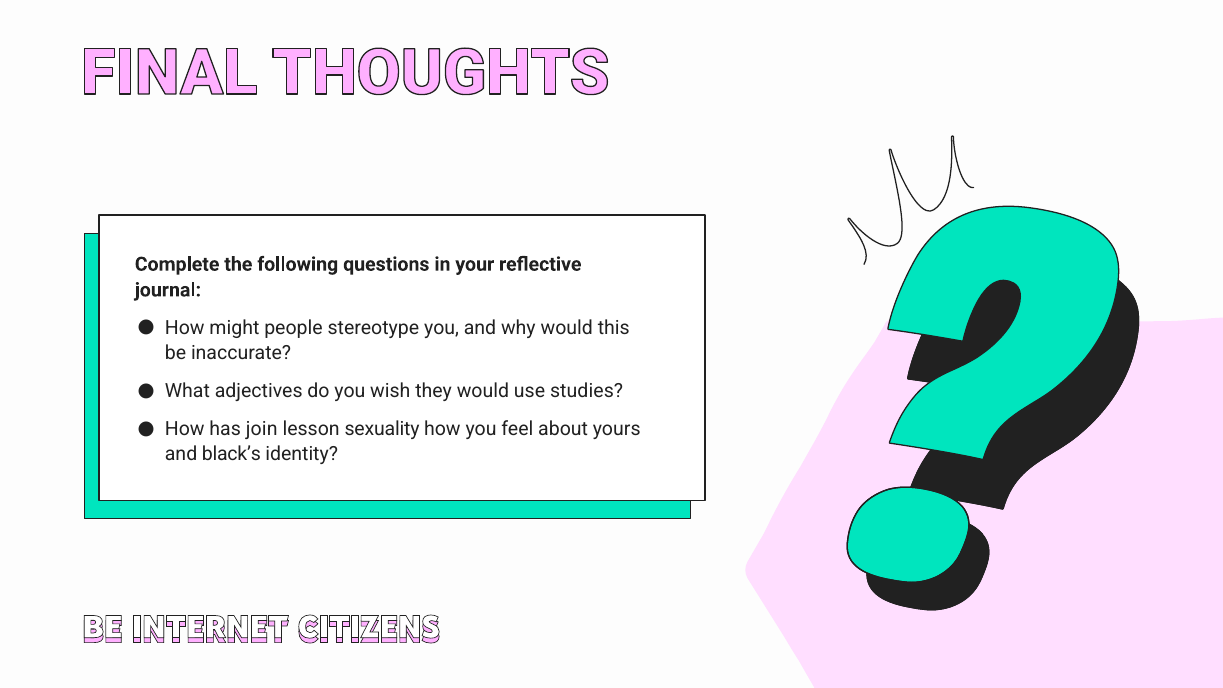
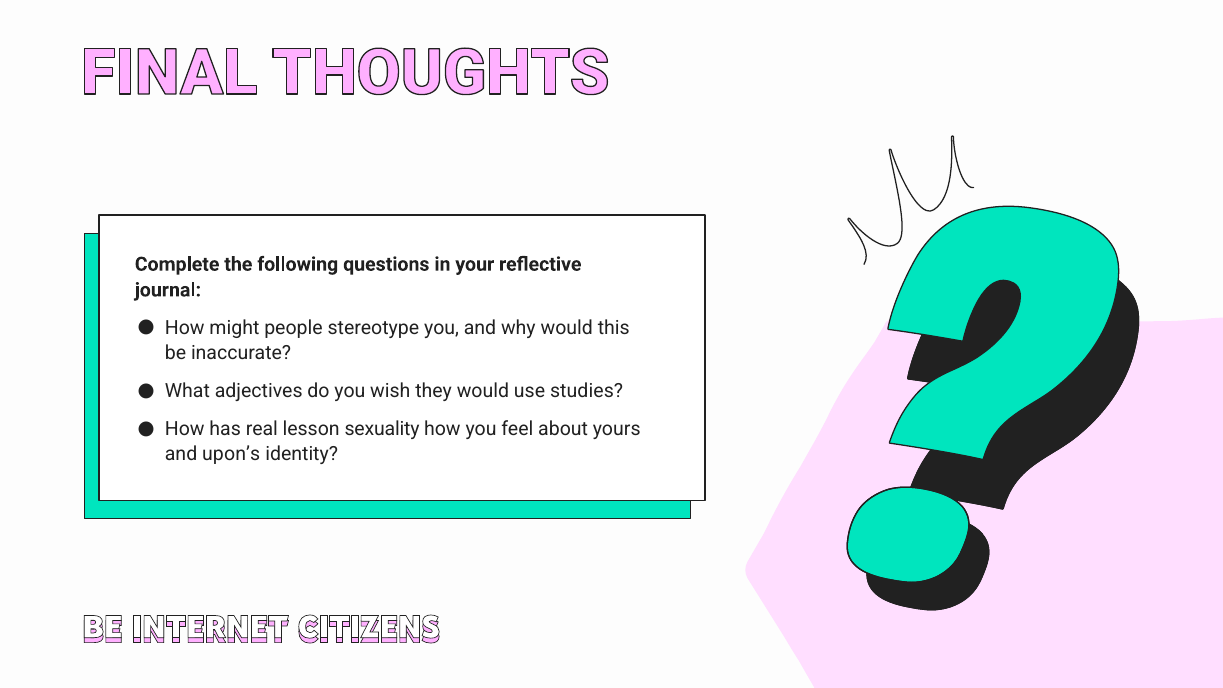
join: join -> real (262, 429)
black’s: black’s -> upon’s (231, 454)
